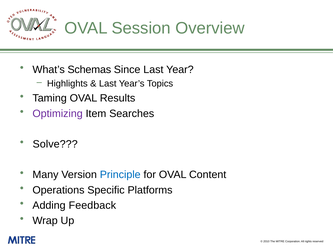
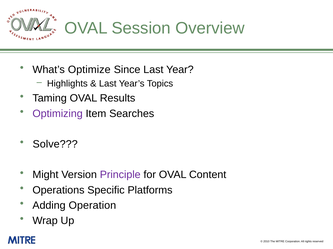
Schemas: Schemas -> Optimize (89, 70)
Many: Many -> Might (45, 175)
Principle colour: blue -> purple (120, 175)
Feedback: Feedback -> Operation (92, 206)
